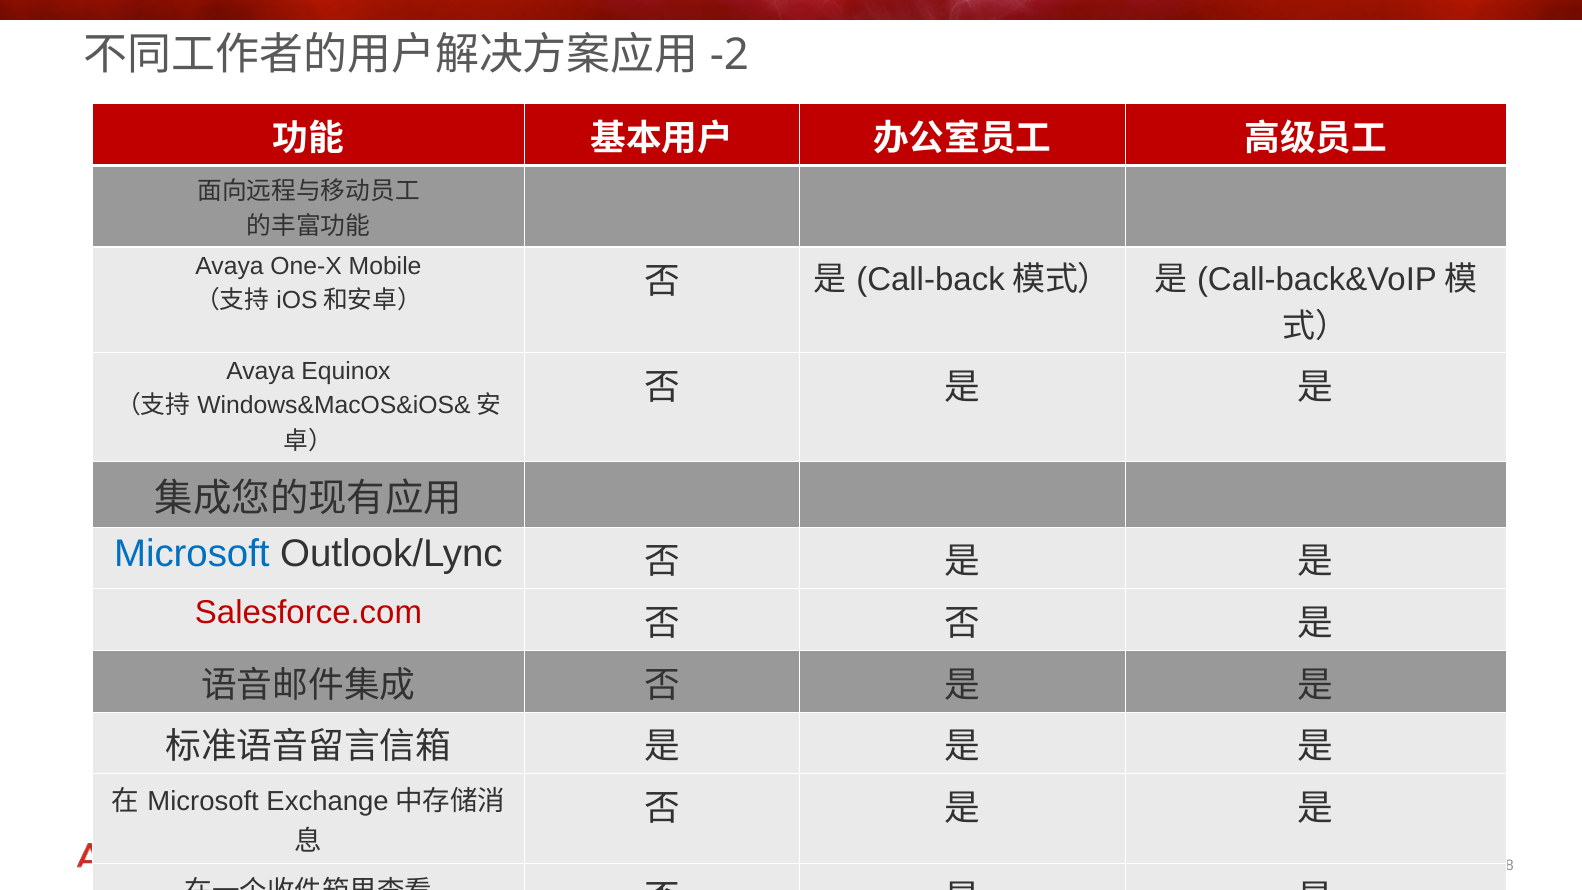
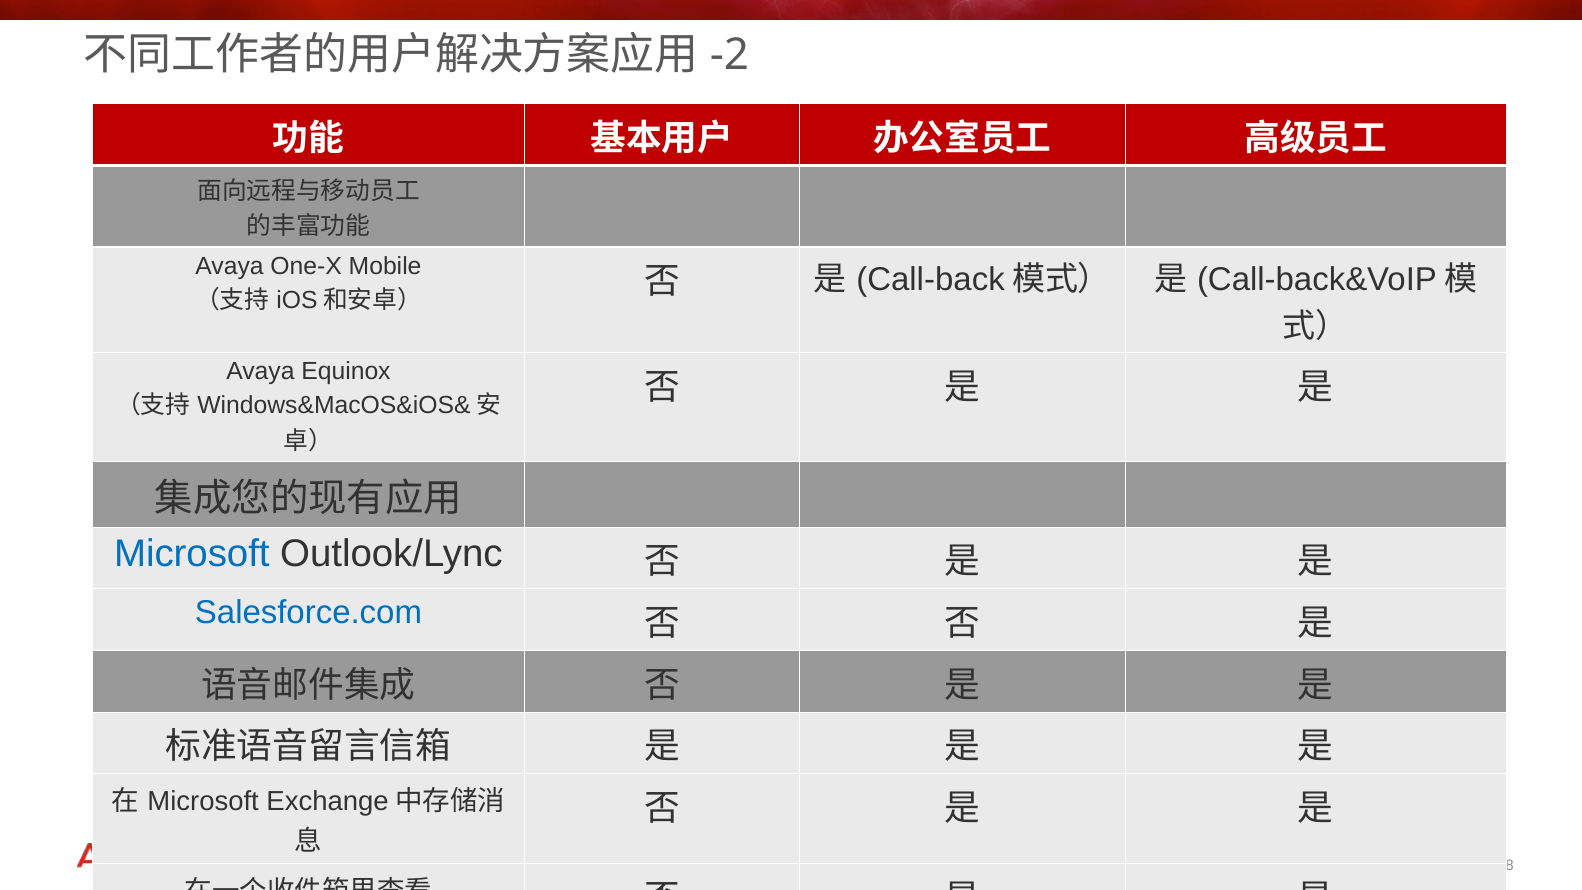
Salesforce.com colour: red -> blue (308, 613)
